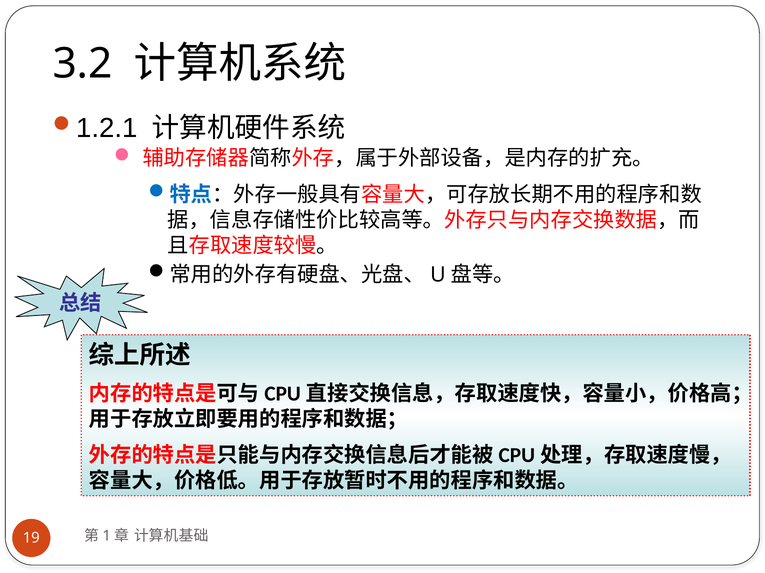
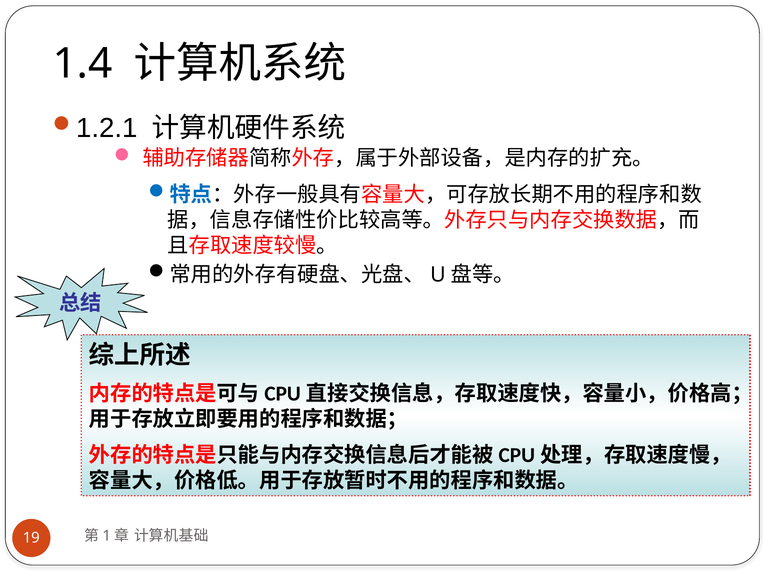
3.2: 3.2 -> 1.4 (83, 64)
